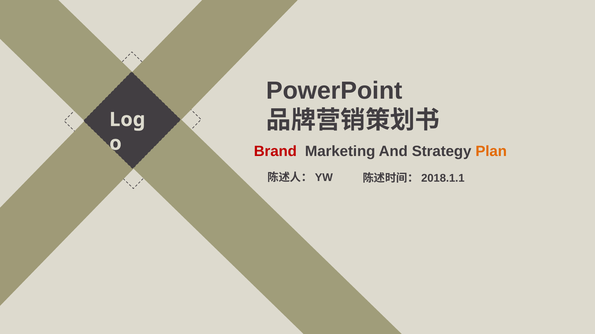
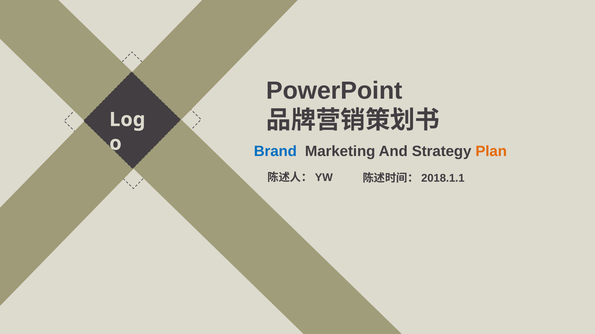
Brand colour: red -> blue (275, 152)
